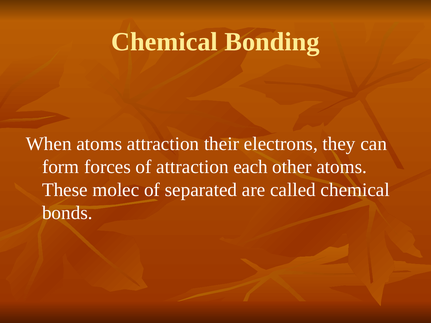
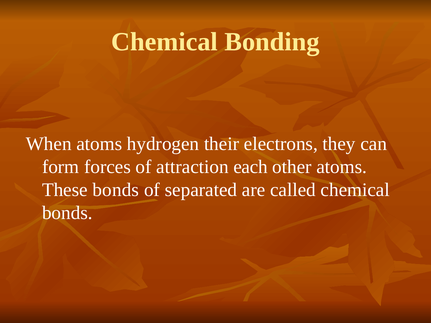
atoms attraction: attraction -> hydrogen (163, 144)
These molec: molec -> bonds (116, 190)
